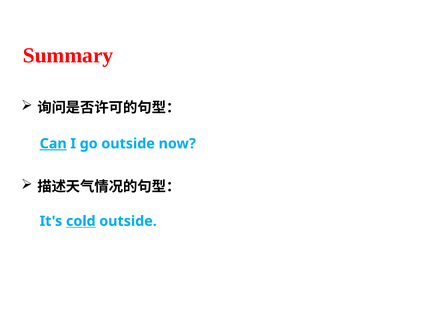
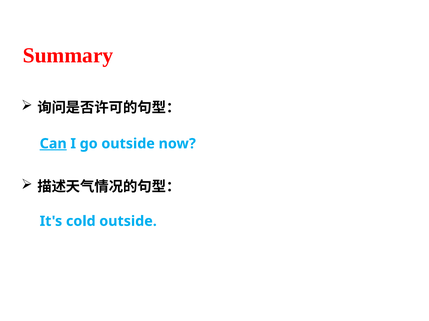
cold underline: present -> none (81, 222)
